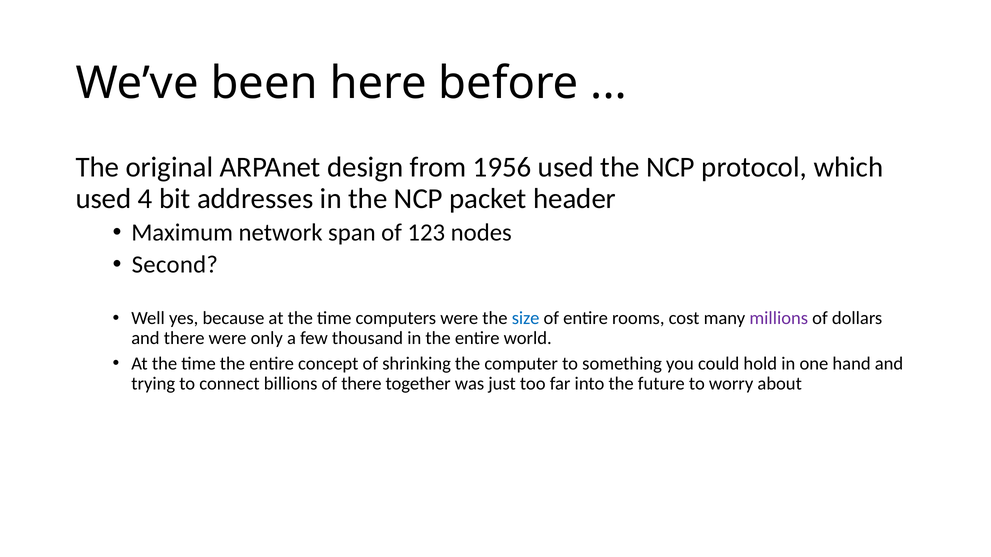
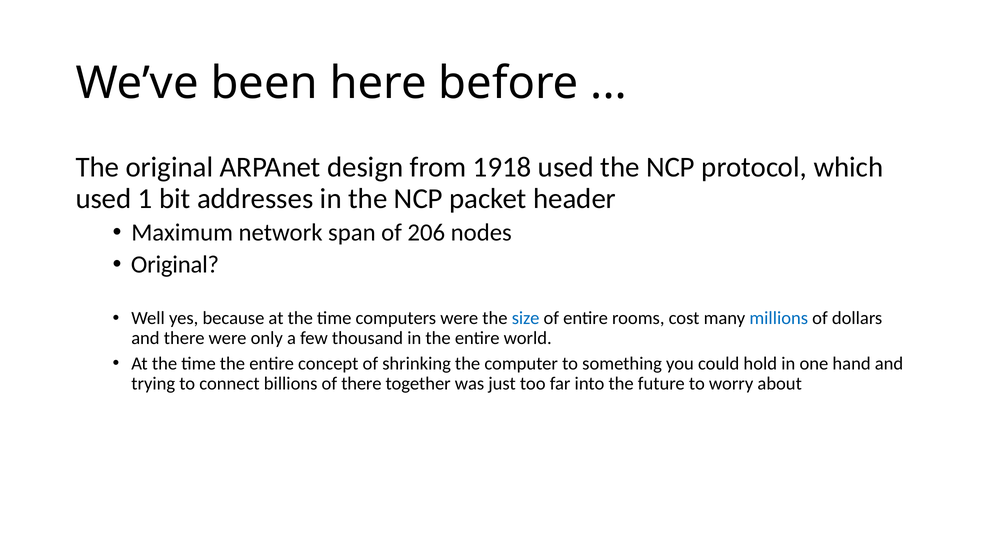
1956: 1956 -> 1918 (502, 167)
4: 4 -> 1 (145, 199)
123: 123 -> 206 (426, 233)
Second: Second -> Original (175, 265)
millions colour: purple -> blue (779, 318)
